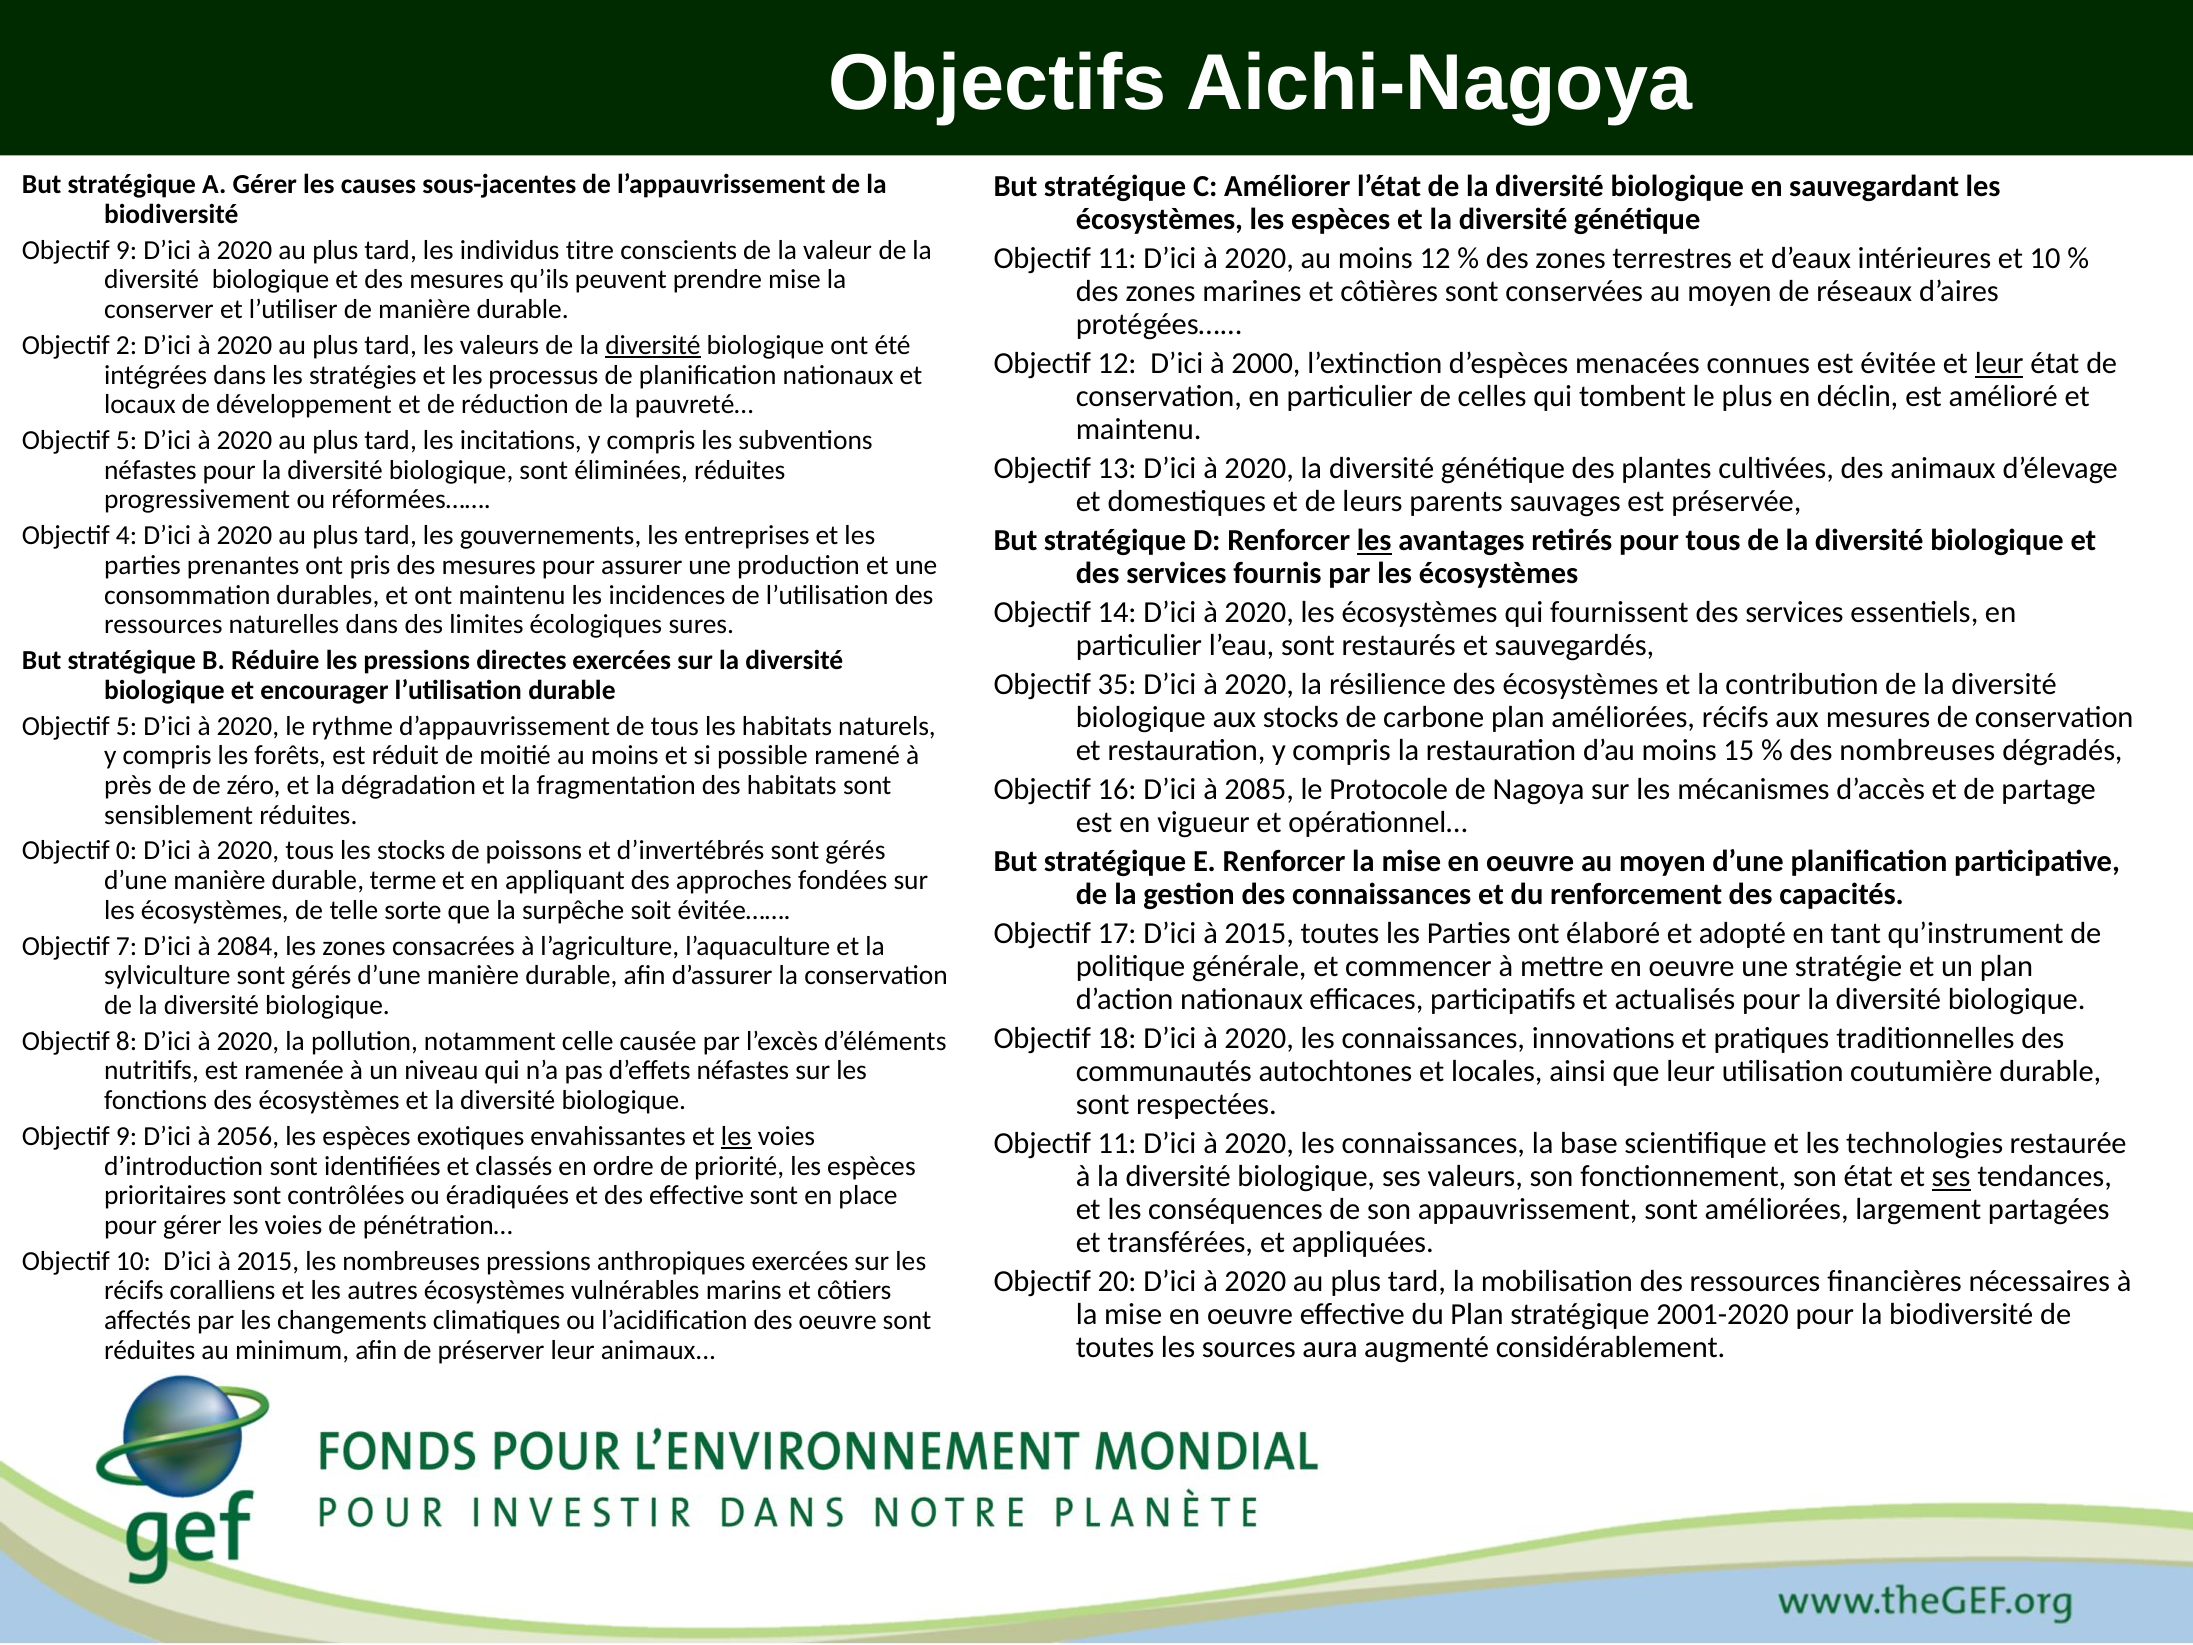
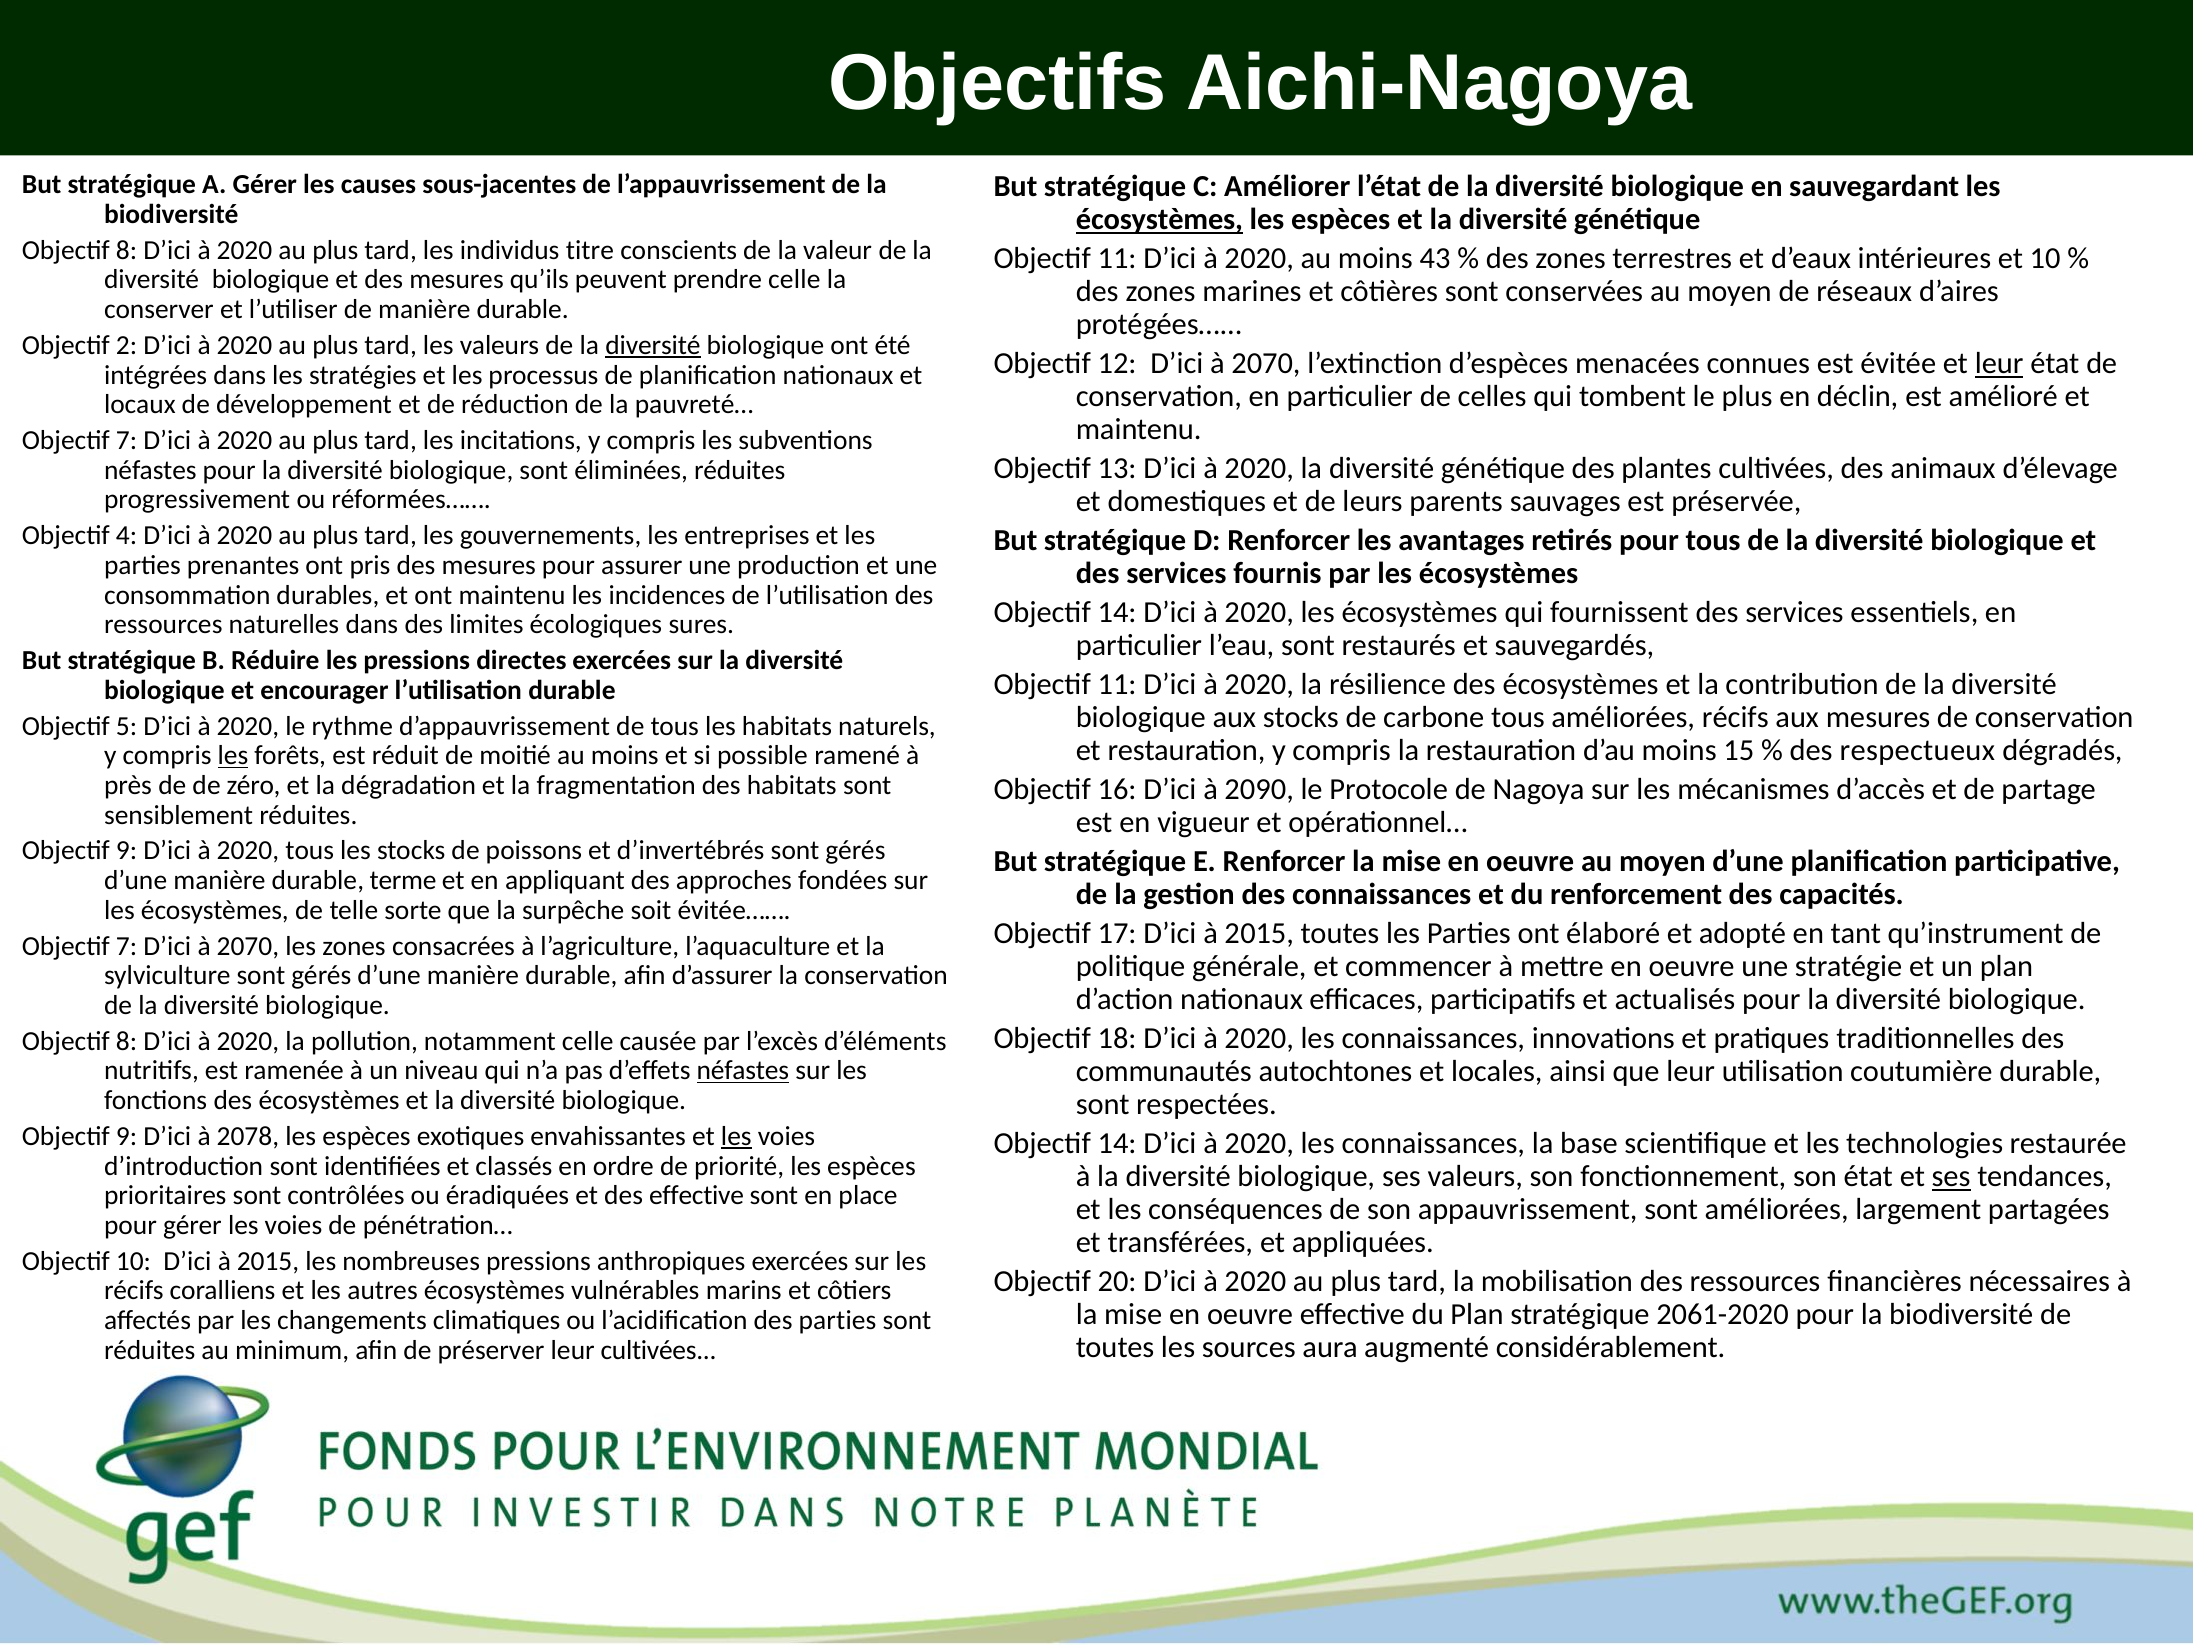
écosystèmes underline: none -> present (1159, 220)
9: 9 -> 8 (126, 250)
moins 12: 12 -> 43 (1435, 259)
prendre mise: mise -> celle (794, 280)
12 D’ici à 2000: 2000 -> 2070 (1266, 364)
5: 5 -> 7 (126, 440)
les underline: present -> none (1374, 541)
35: 35 -> 11 (1117, 685)
carbone plan: plan -> tous (1518, 718)
des nombreuses: nombreuses -> respectueux (1917, 751)
les underline: none -> present (233, 756)
2085: 2085 -> 2090 (1259, 790)
0: 0 -> 9 (126, 851)
7 D’ici à 2084: 2084 -> 2070 (248, 946)
néfastes underline: none -> present (743, 1071)
2056: 2056 -> 2078 (248, 1136)
11: 11 -> 14 (1117, 1144)
2001-2020: 2001-2020 -> 2061-2020 (1723, 1315)
des oeuvre: oeuvre -> parties (838, 1320)
leur animaux: animaux -> cultivées (659, 1350)
